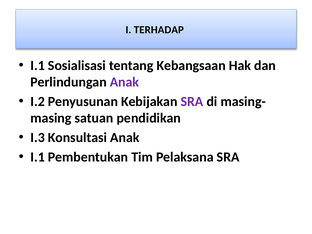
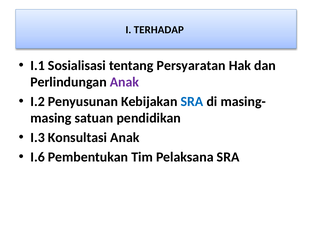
Kebangsaan: Kebangsaan -> Persyaratan (191, 65)
SRA colour: purple -> blue (192, 102)
I.1: I.1 -> I.6 (38, 157)
